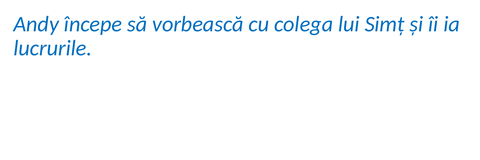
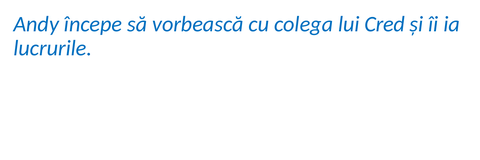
Simț: Simț -> Cred (385, 24)
